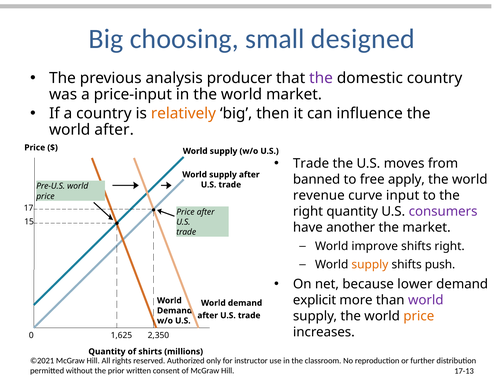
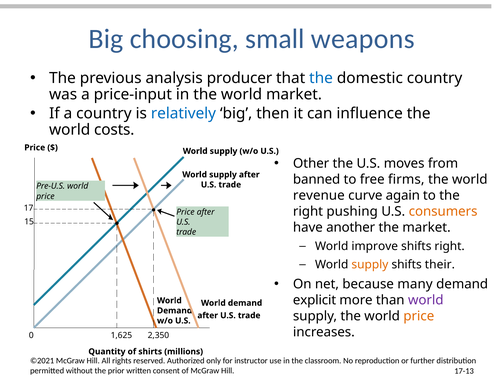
designed: designed -> weapons (363, 39)
the colour: purple -> blue (321, 78)
relatively colour: orange -> blue (183, 113)
world after: after -> costs (114, 130)
Trade: Trade -> Other (311, 164)
apply: apply -> firms (406, 179)
input: input -> again (403, 195)
right quantity: quantity -> pushing (352, 211)
consumers colour: purple -> orange (443, 211)
push: push -> their (440, 265)
lower: lower -> many (415, 284)
